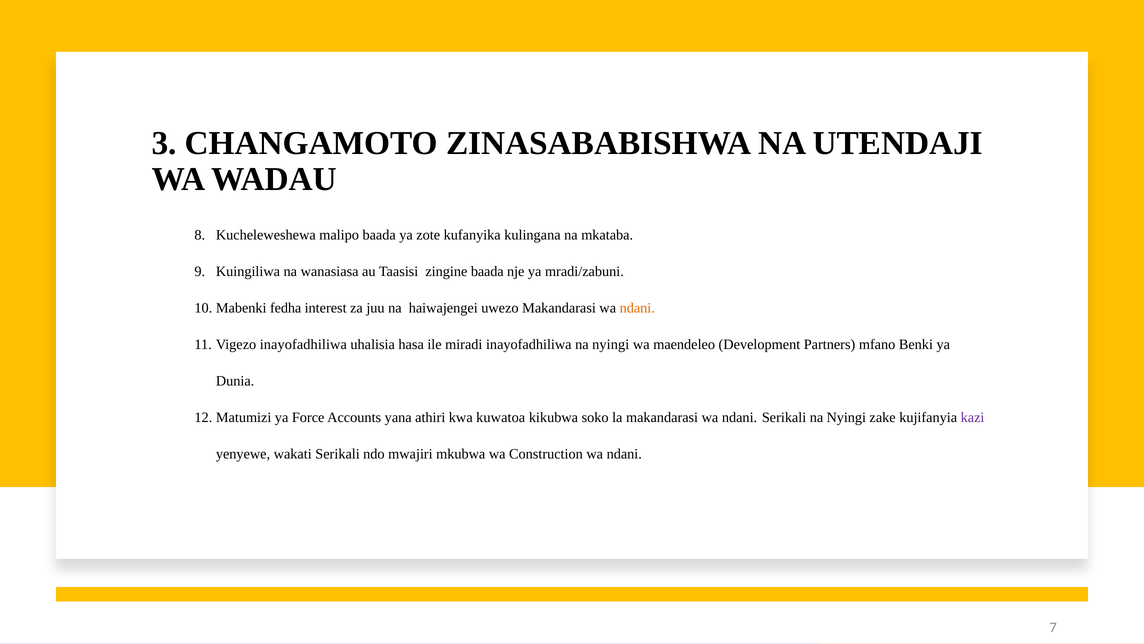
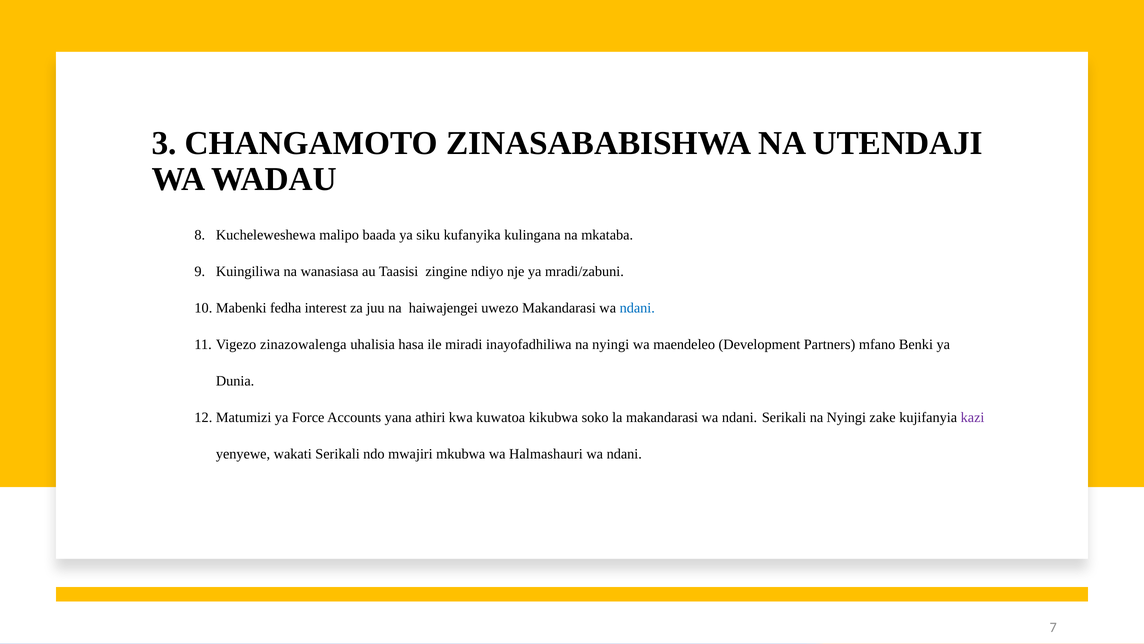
zote: zote -> siku (428, 235)
zingine baada: baada -> ndiyo (487, 271)
ndani colour: orange -> blue (637, 308)
Vigezo inayofadhiliwa: inayofadhiliwa -> zinazowalenga (303, 344)
Construction: Construction -> Halmashauri (546, 454)
